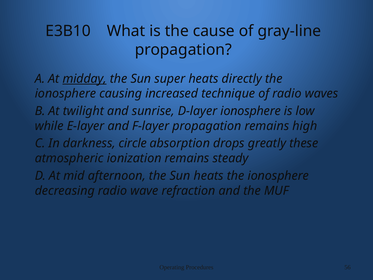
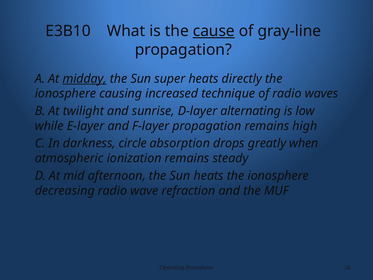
cause underline: none -> present (214, 31)
D-layer ionosphere: ionosphere -> alternating (251, 111)
these: these -> when (304, 143)
